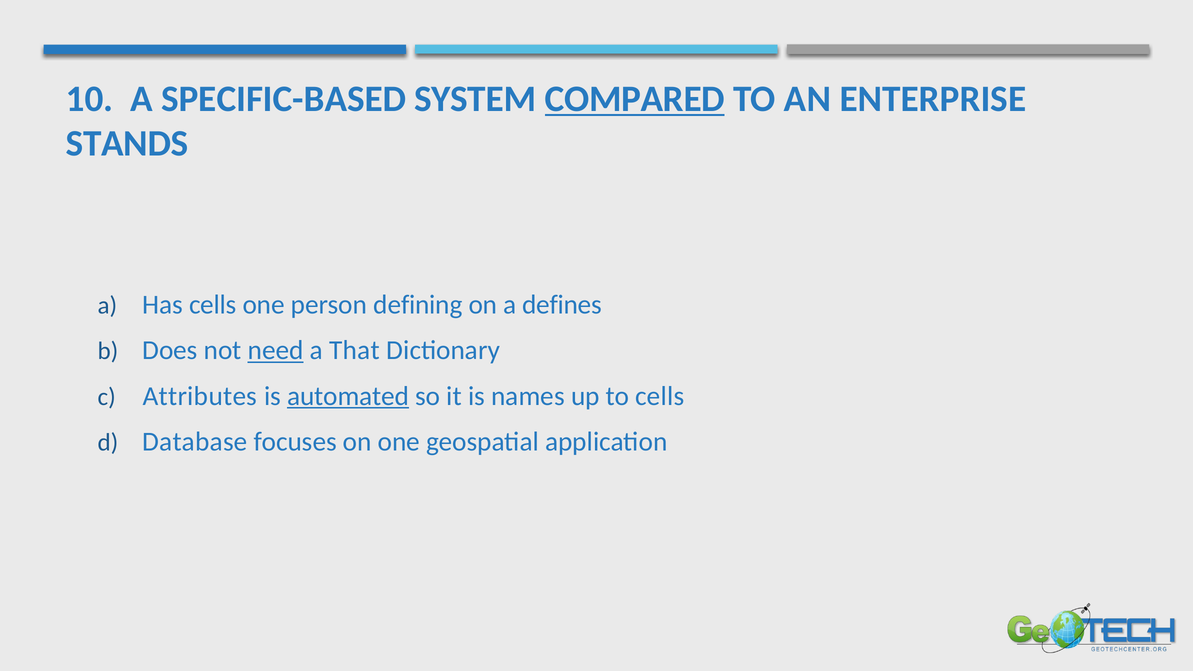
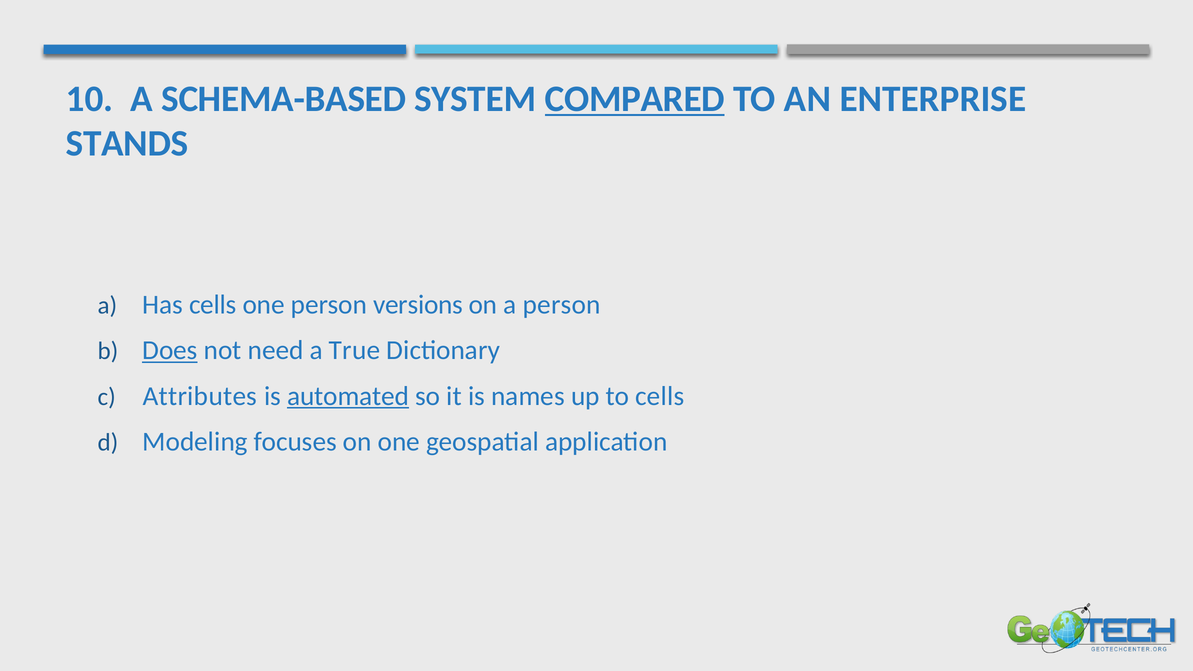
SPECIFIC-BASED: SPECIFIC-BASED -> SCHEMA-BASED (284, 99)
defining: defining -> versions (418, 305)
a defines: defines -> person (562, 305)
Does underline: none -> present (170, 350)
need underline: present -> none (276, 350)
That: That -> True (355, 350)
Database: Database -> Modeling (195, 442)
